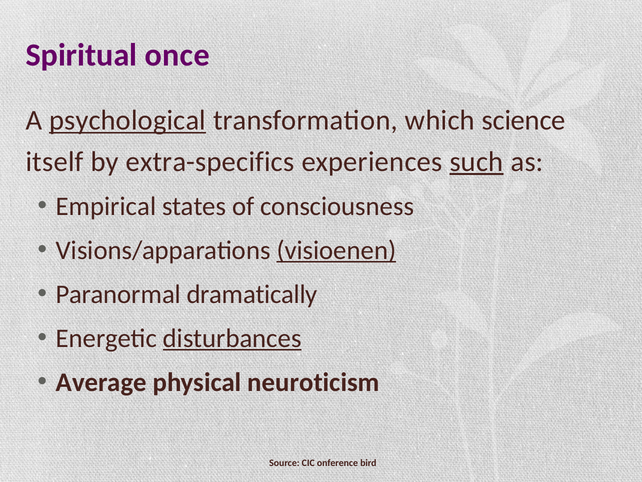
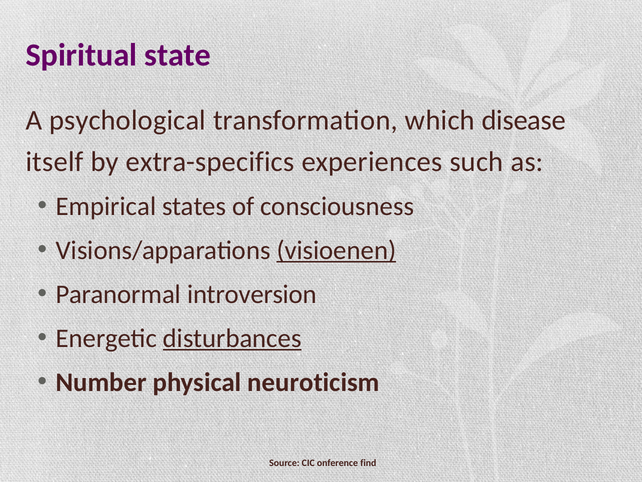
once: once -> state (178, 55)
psychological underline: present -> none (128, 120)
science: science -> disease (524, 120)
such underline: present -> none (476, 161)
dramatically: dramatically -> introversion (252, 294)
Average: Average -> Number (101, 382)
bird: bird -> find (368, 462)
